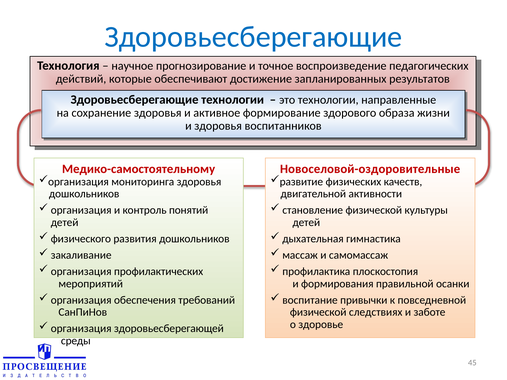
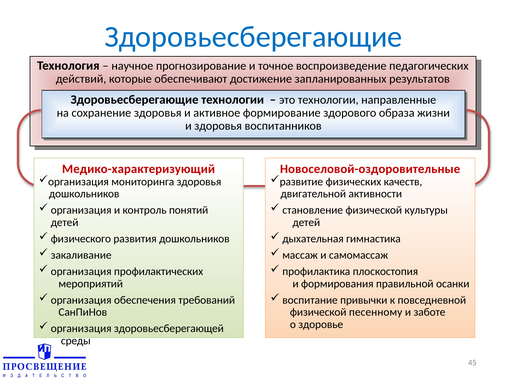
Медико-самостоятельному: Медико-самостоятельному -> Медико-характеризующий (139, 169)
следствиях: следствиях -> песенному (376, 312)
